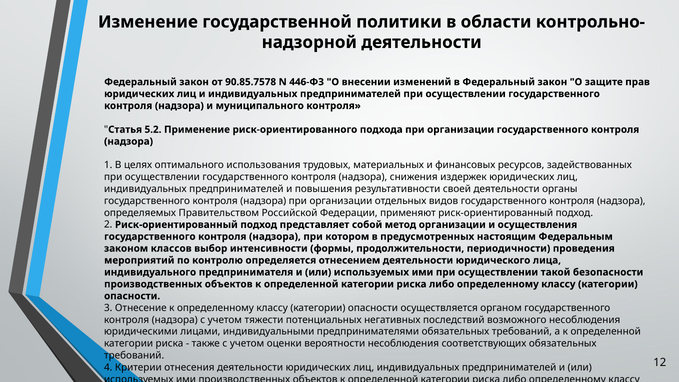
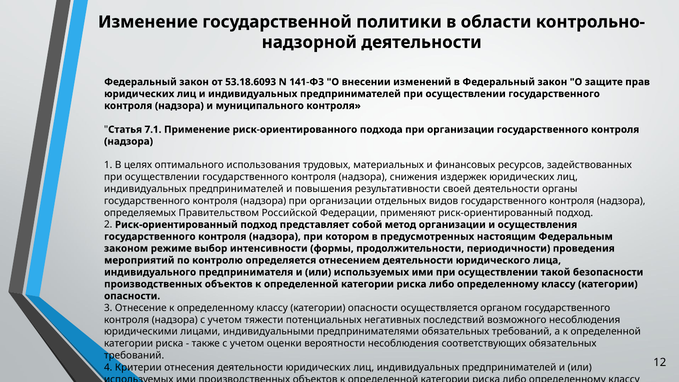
90.85.7578: 90.85.7578 -> 53.18.6093 (251, 82)
446-ФЗ: 446-ФЗ -> 141-ФЗ (307, 82)
5.2: 5.2 -> 7.1 (153, 129)
классов: классов -> режиме (171, 248)
